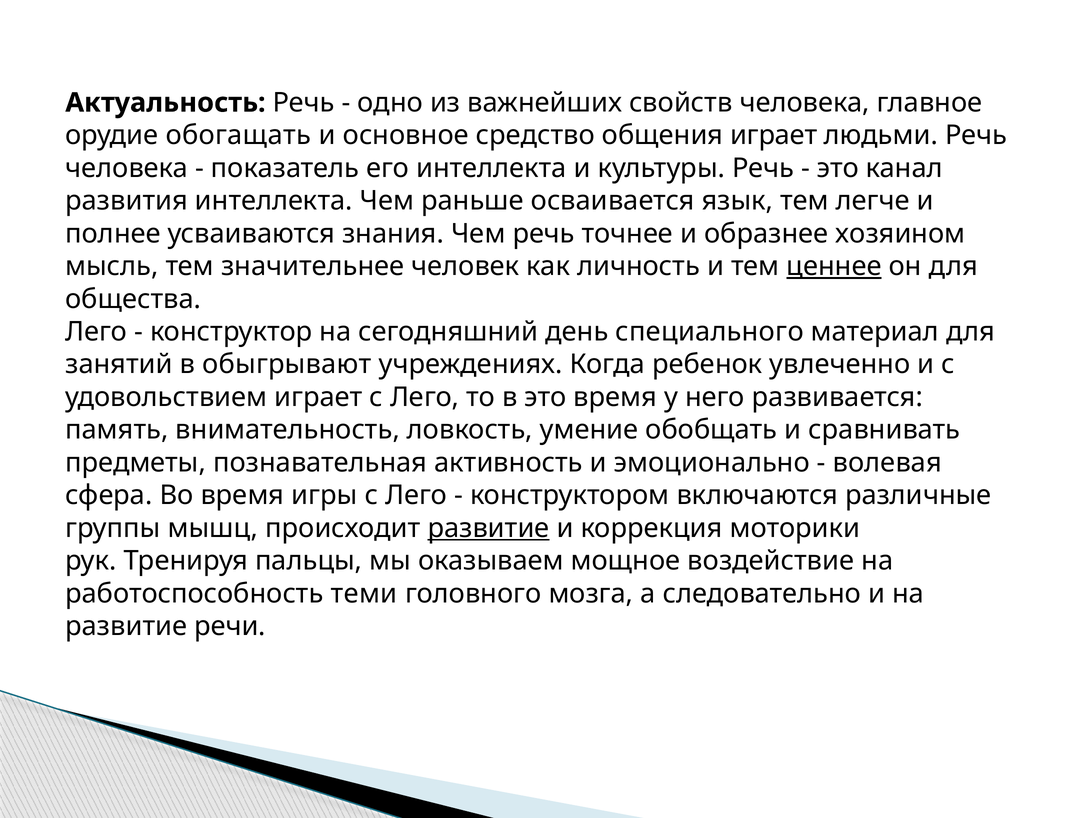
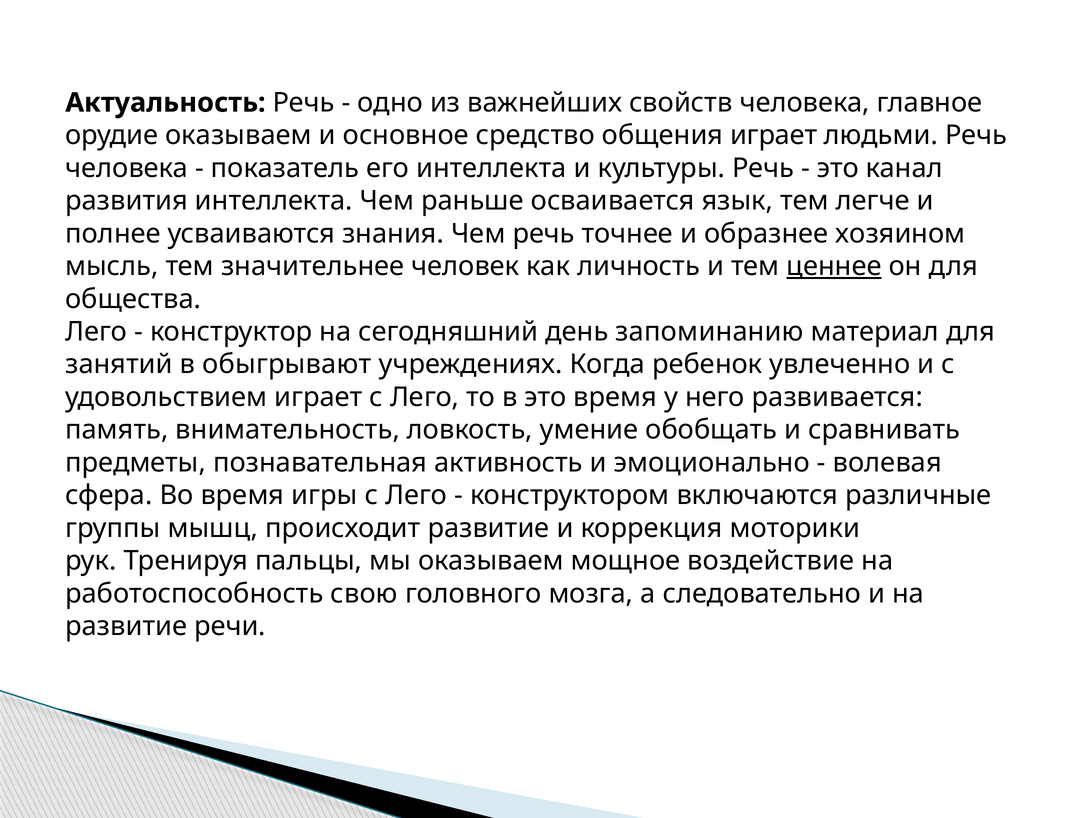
орудие обогащать: обогащать -> оказываем (238, 135)
специального: специального -> запоминанию (710, 332)
развитие underline: present -> none (489, 528)
теми: теми -> свою (364, 594)
